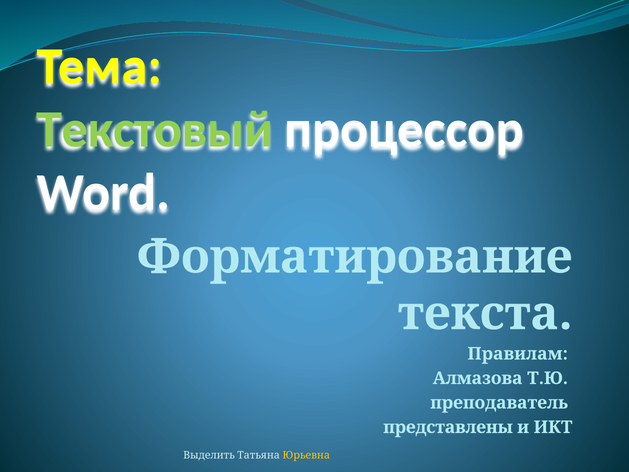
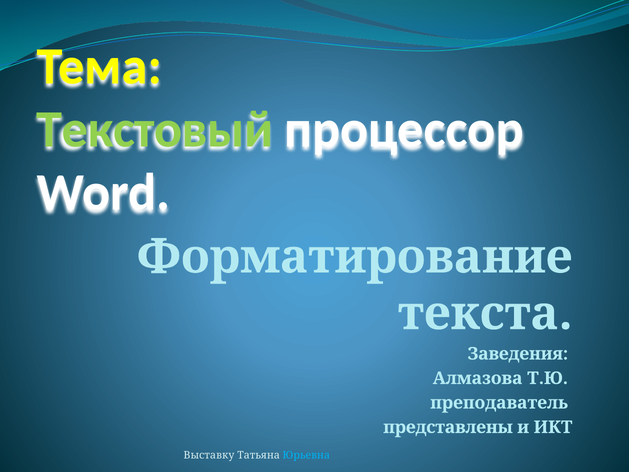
Правилам: Правилам -> Заведения (518, 354)
Выделить: Выделить -> Выставку (209, 455)
Юрьевна colour: yellow -> light blue (306, 455)
